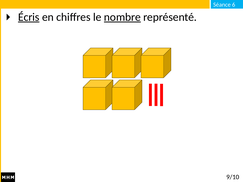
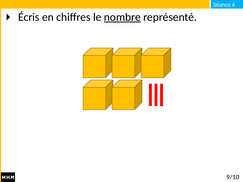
Écris underline: present -> none (29, 17)
